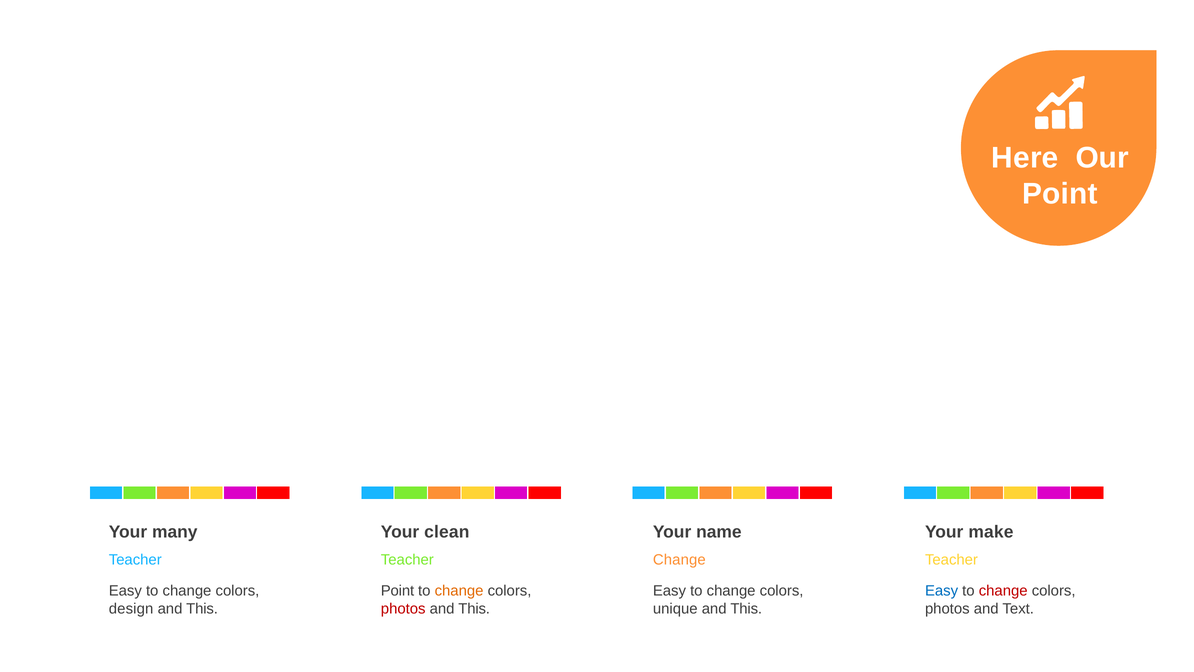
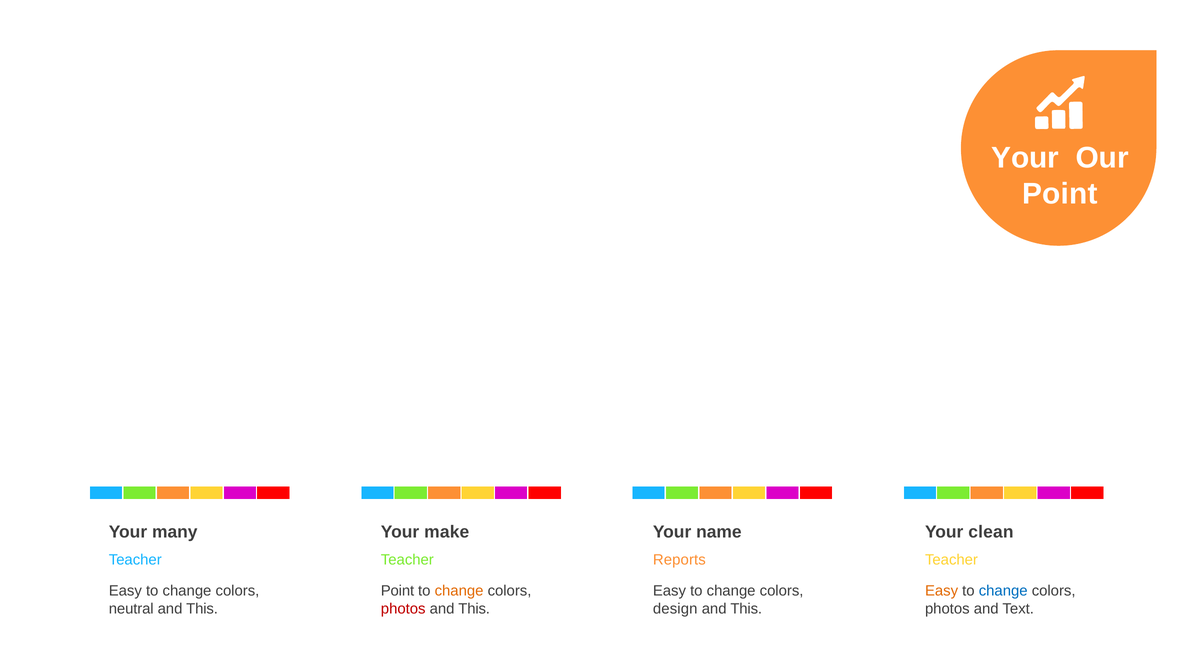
Here: Here -> Your (1025, 158)
clean: clean -> make (447, 531)
make: make -> clean (991, 531)
Change: Change -> Reports (679, 560)
Easy colour: blue -> orange (942, 591)
change colour: red -> blue (1003, 591)
design: design -> neutral (131, 608)
unique: unique -> design (675, 608)
